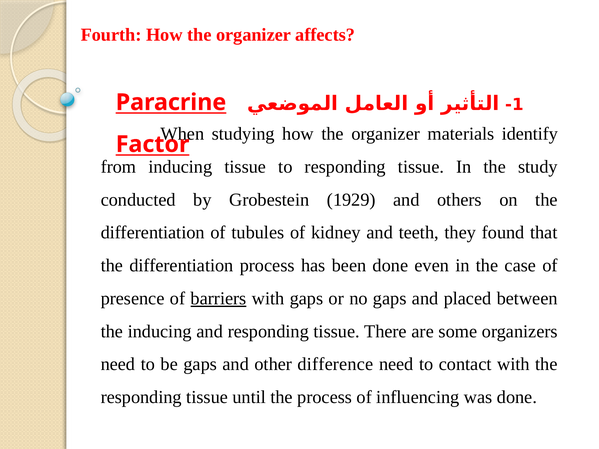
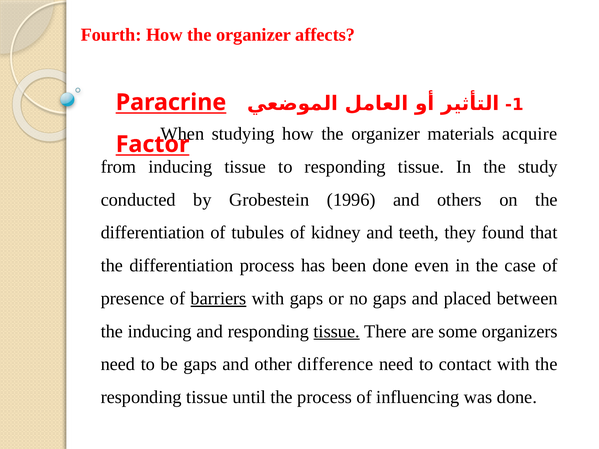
identify: identify -> acquire (530, 134)
1929: 1929 -> 1996 (351, 200)
tissue underline: none -> present (337, 332)
